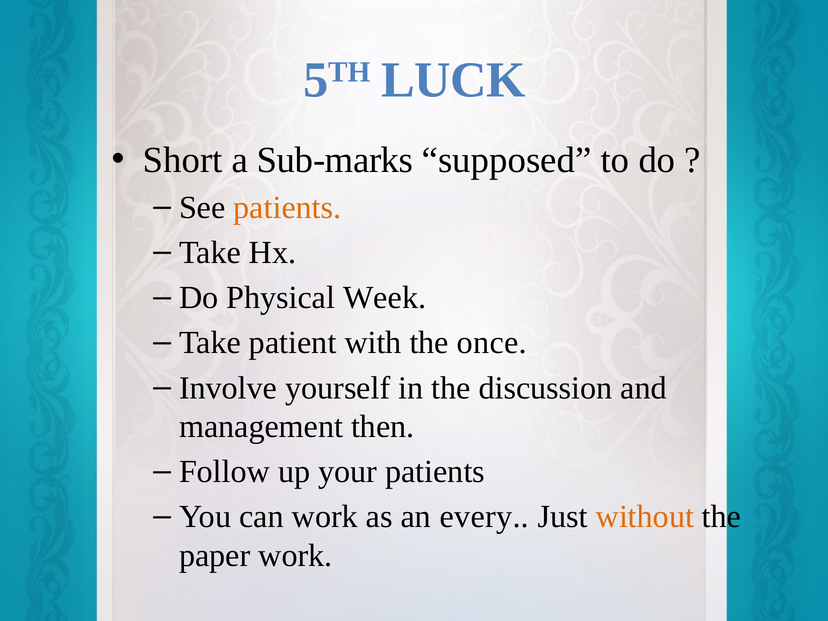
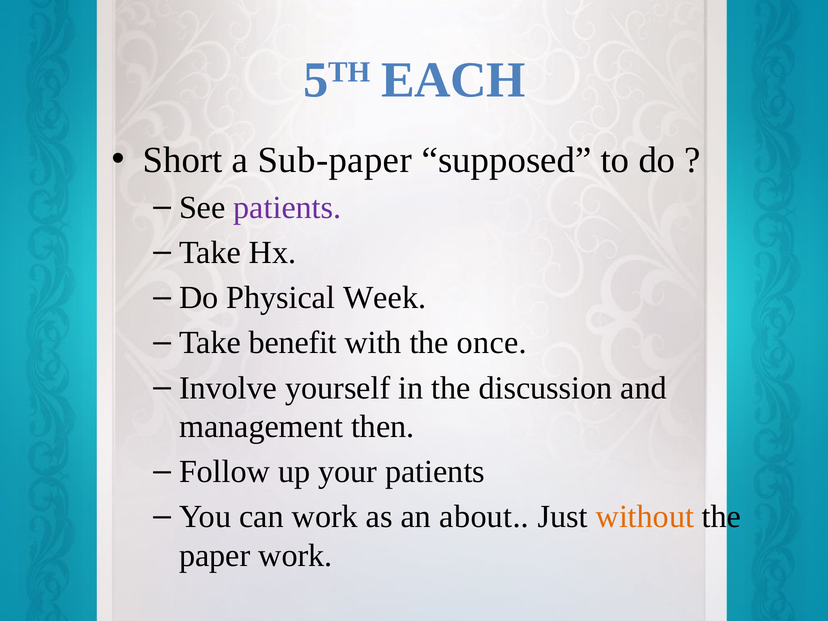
LUCK: LUCK -> EACH (453, 80)
Sub-marks: Sub-marks -> Sub-paper (335, 160)
patients colour: orange -> purple (287, 207)
patient: patient -> benefit (293, 343)
every: every -> about (484, 517)
